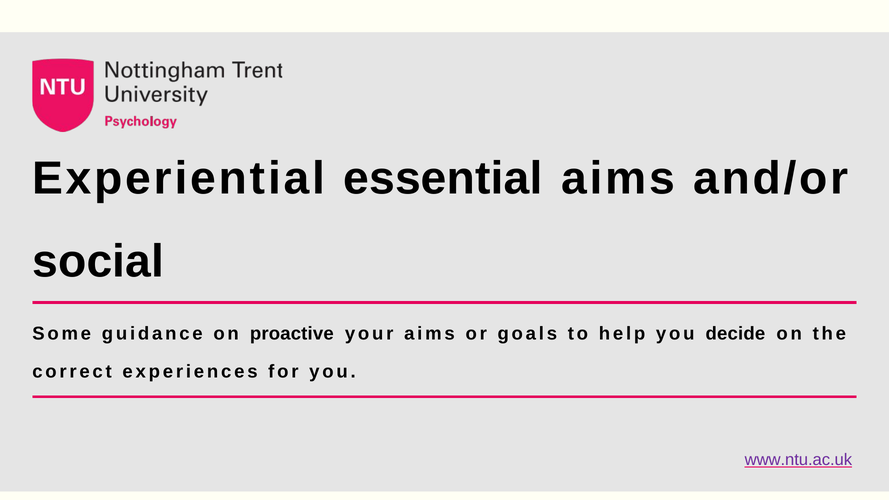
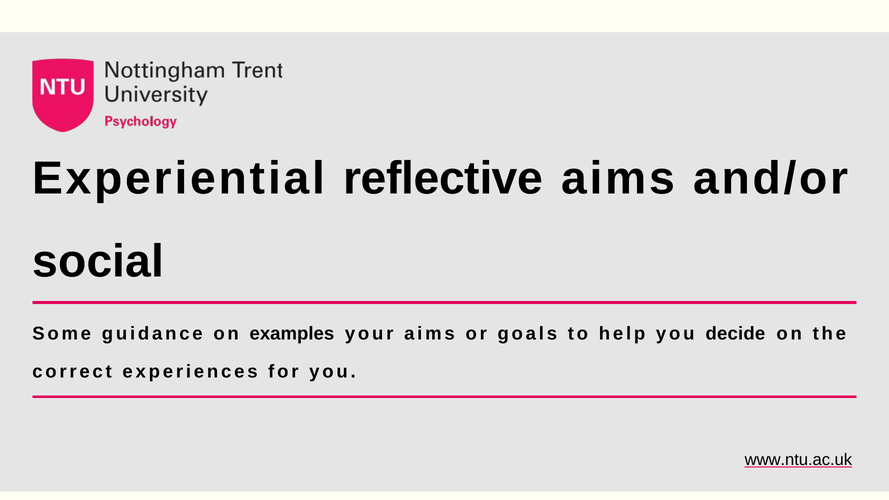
essential: essential -> reflective (443, 178)
proactive: proactive -> examples (292, 334)
www.ntu.ac.uk colour: purple -> black (798, 460)
